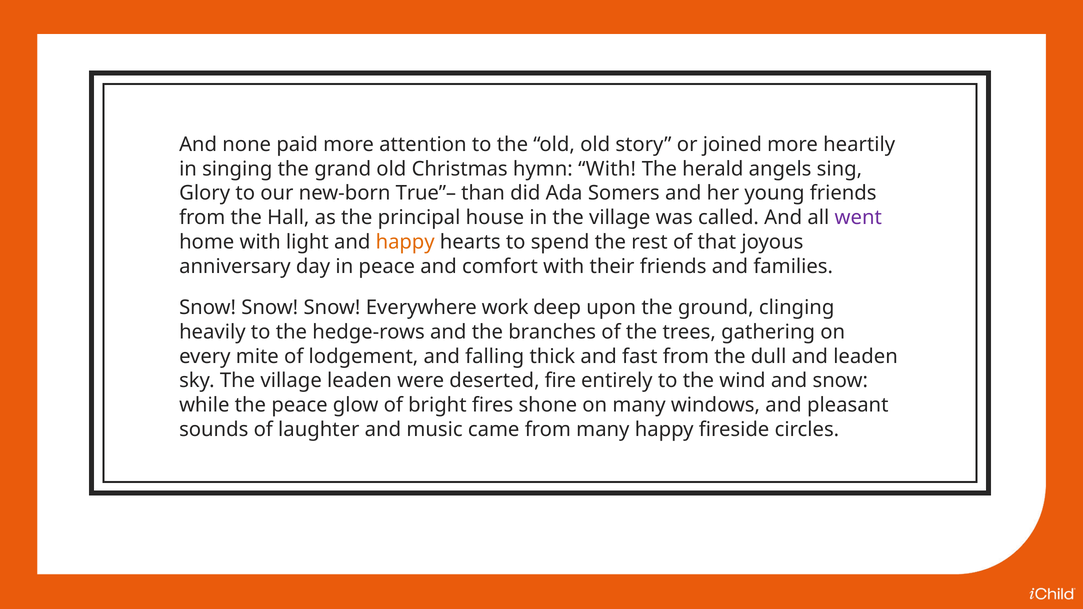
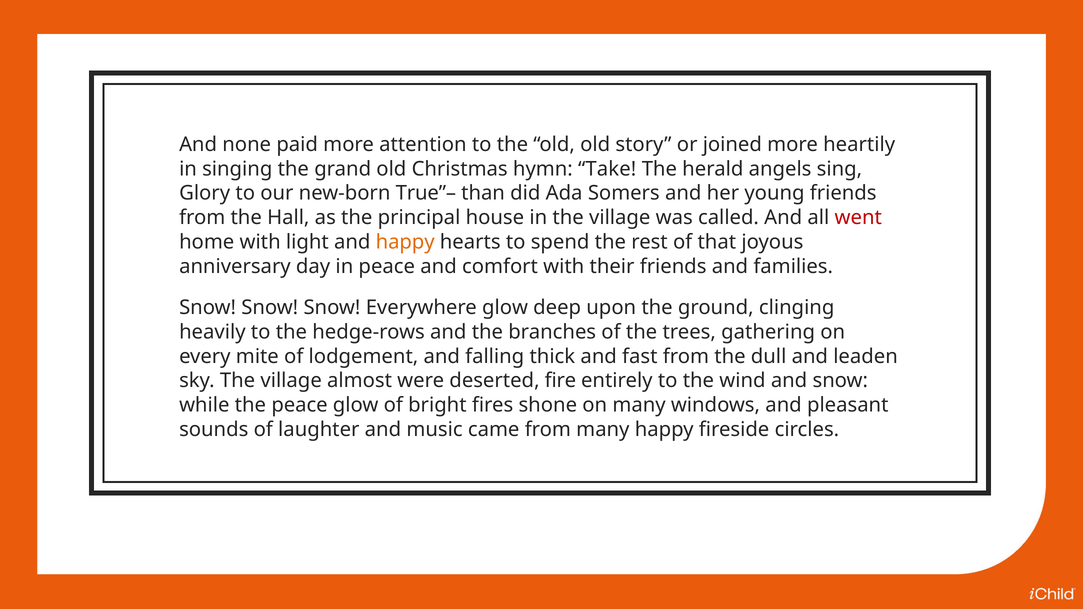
hymn With: With -> Take (607, 169)
went colour: purple -> red (858, 218)
Everywhere work: work -> glow (505, 308)
village leaden: leaden -> almost (360, 381)
